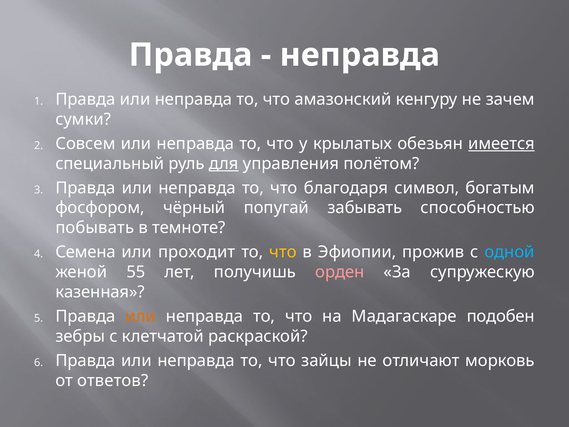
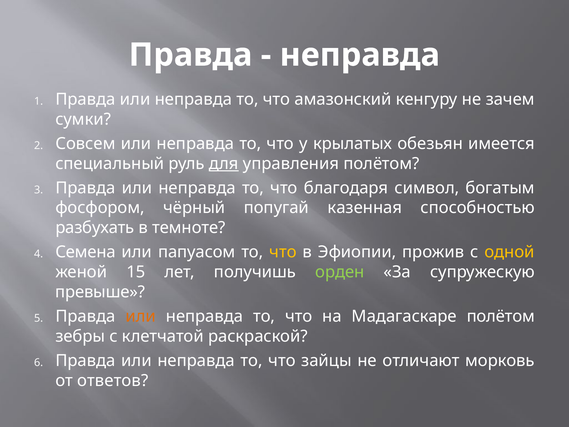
имеется underline: present -> none (502, 144)
забывать: забывать -> казенная (365, 208)
побывать: побывать -> разбухать (95, 228)
проходит: проходит -> папуасом (197, 252)
одной colour: light blue -> yellow (510, 252)
55: 55 -> 15 (136, 272)
орден colour: pink -> light green (340, 272)
казенная: казенная -> превыше (100, 292)
Мадагаскаре подобен: подобен -> полётом (501, 316)
